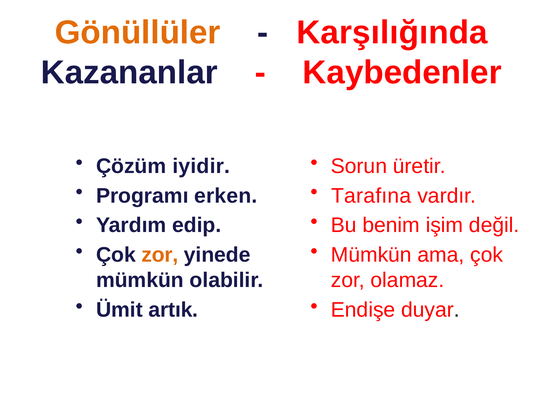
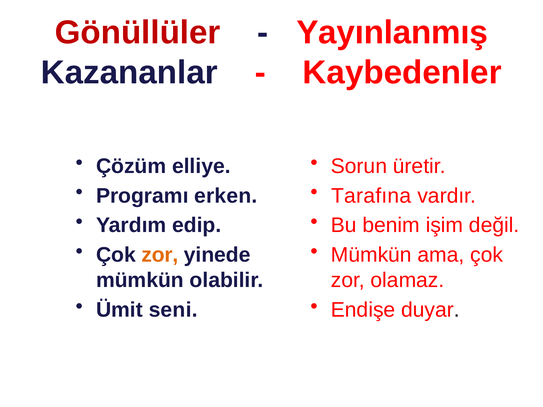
Gönüllüler colour: orange -> red (138, 33)
Karşılığında: Karşılığında -> Yayınlanmış (392, 33)
iyidir: iyidir -> elliye (201, 166)
artık: artık -> seni (173, 310)
